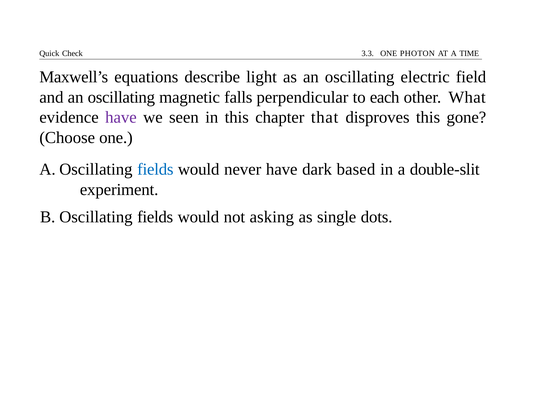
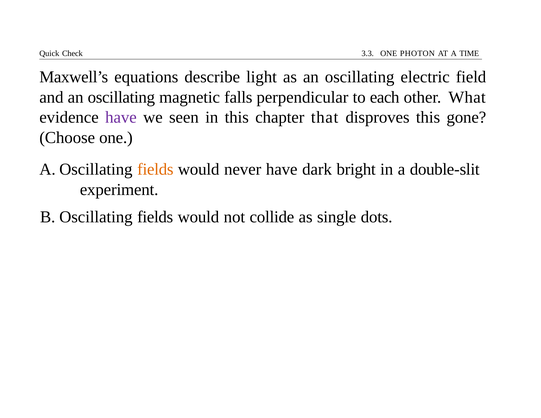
fields colour: blue -> orange (155, 169)
based: based -> bright (356, 169)
asking: asking -> collide (272, 217)
